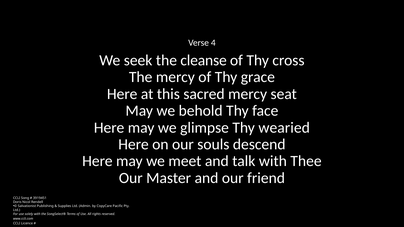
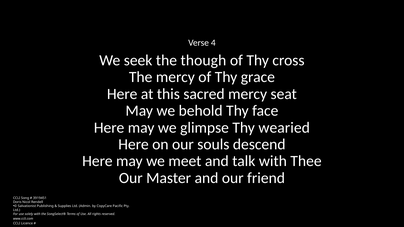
cleanse: cleanse -> though (203, 60)
